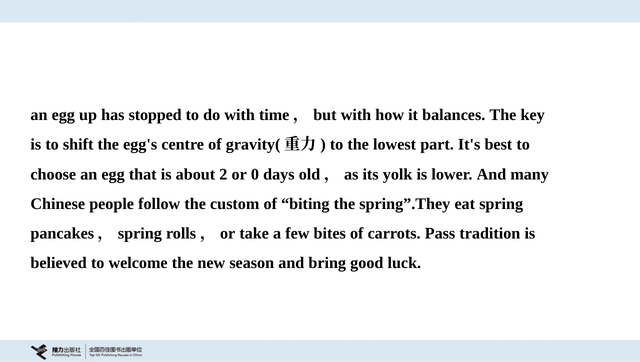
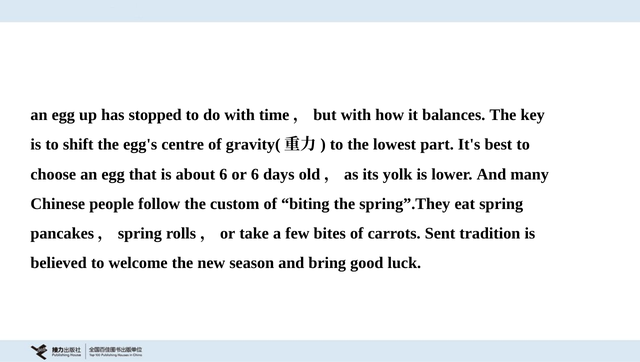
about 2: 2 -> 6 (223, 174)
or 0: 0 -> 6 (255, 174)
Pass: Pass -> Sent (440, 233)
